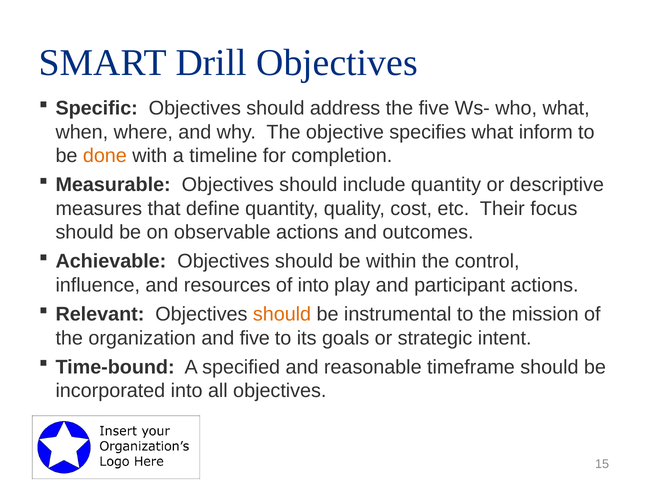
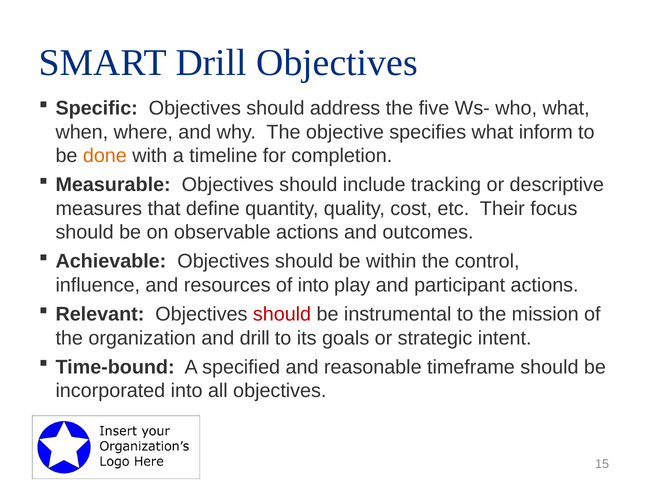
include quantity: quantity -> tracking (446, 185)
should colour: orange -> red (282, 314)
and five: five -> drill (255, 338)
